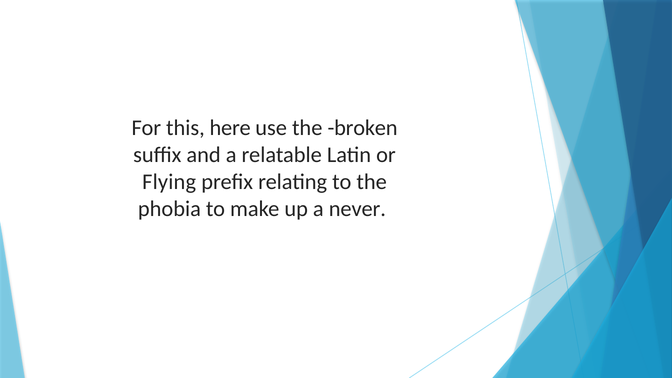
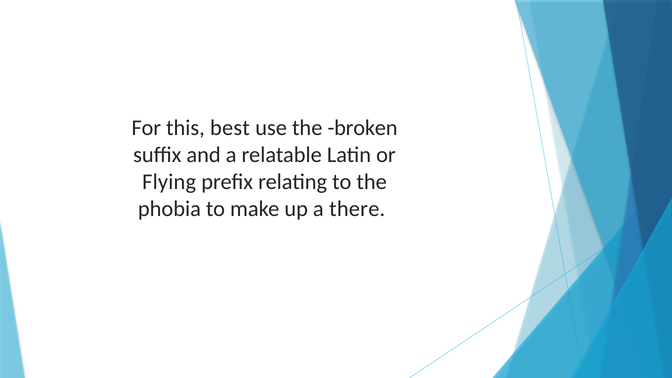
here: here -> best (230, 128)
never: never -> there (357, 209)
